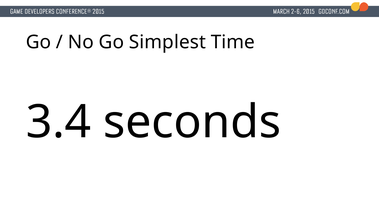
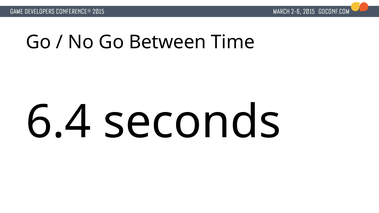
Simplest: Simplest -> Between (167, 42)
3.4: 3.4 -> 6.4 (59, 122)
